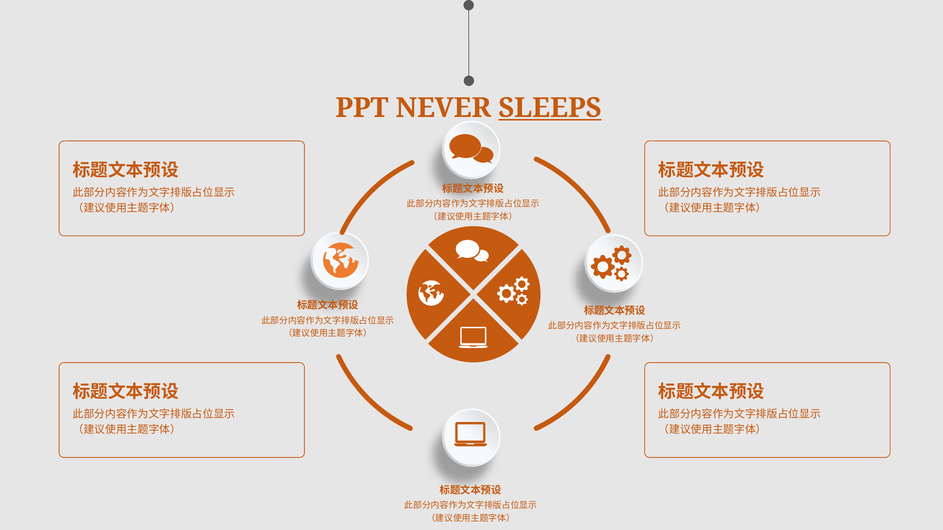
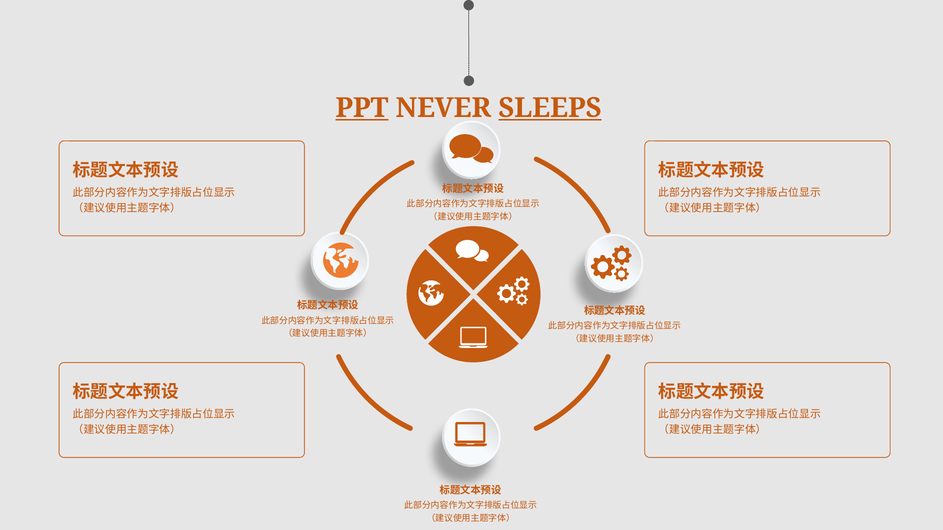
PPT underline: none -> present (362, 108)
